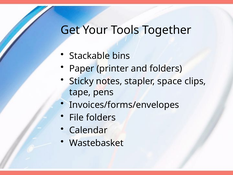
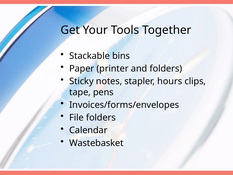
space: space -> hours (170, 81)
